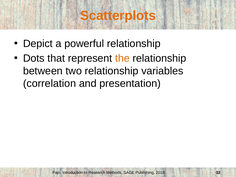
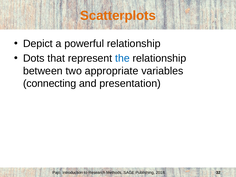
the colour: orange -> blue (122, 58)
two relationship: relationship -> appropriate (112, 71)
correlation: correlation -> connecting (50, 83)
